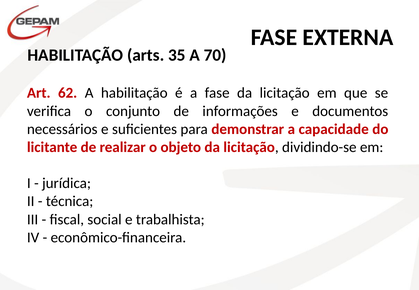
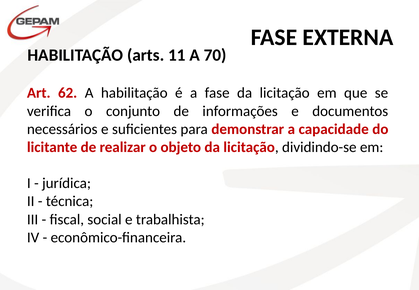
35: 35 -> 11 (177, 55)
